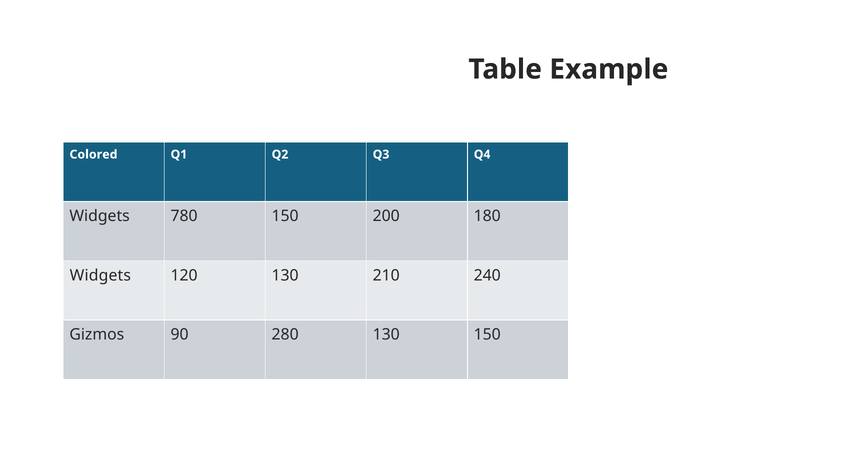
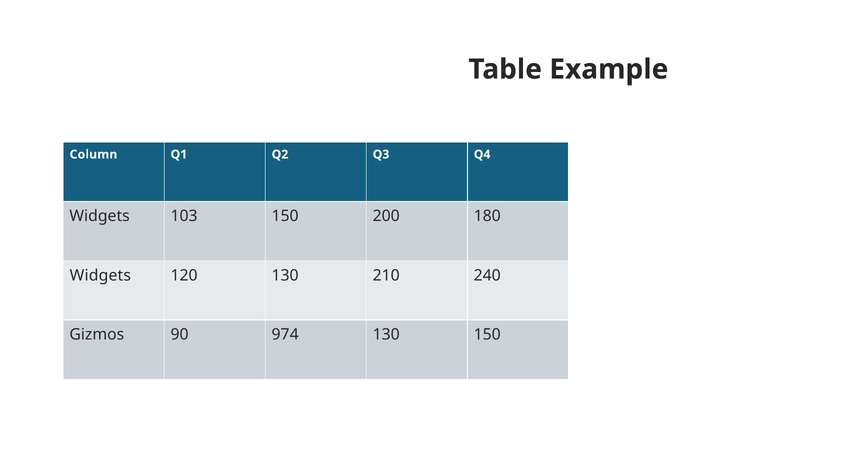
Colored: Colored -> Column (93, 154)
780: 780 -> 103 (184, 216)
280: 280 -> 974 (285, 335)
